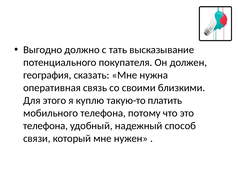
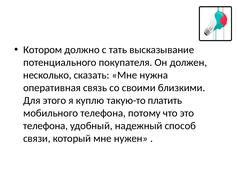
Выгодно: Выгодно -> Котором (43, 50)
география: география -> несколько (47, 75)
